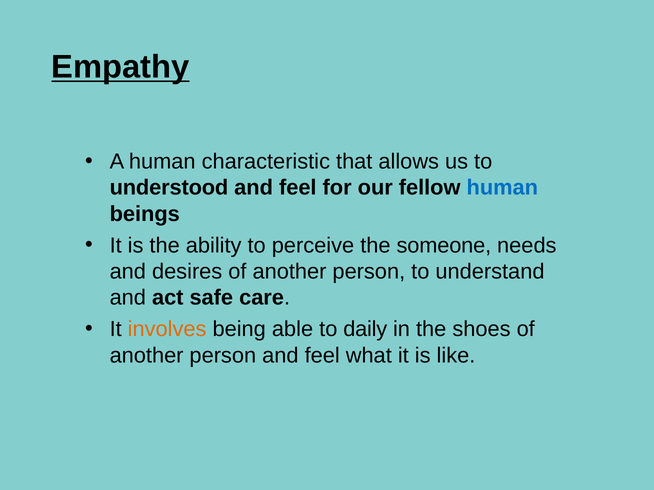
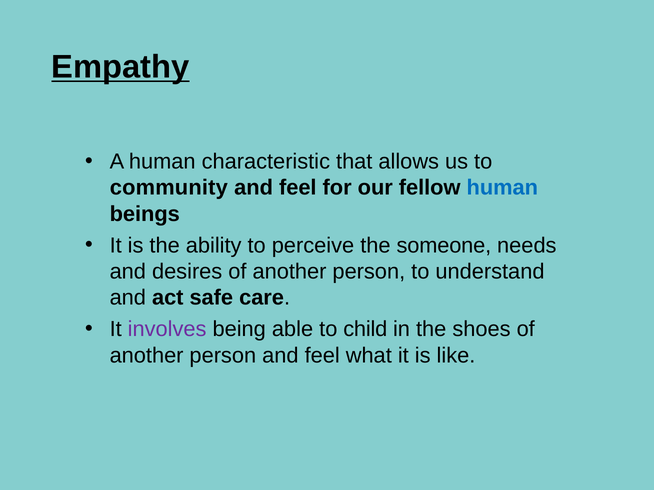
understood: understood -> community (169, 188)
involves colour: orange -> purple (167, 330)
daily: daily -> child (365, 330)
